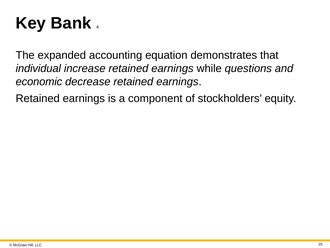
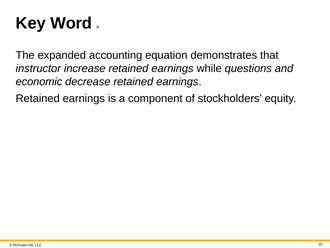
Bank: Bank -> Word (71, 23)
individual: individual -> instructor (38, 68)
